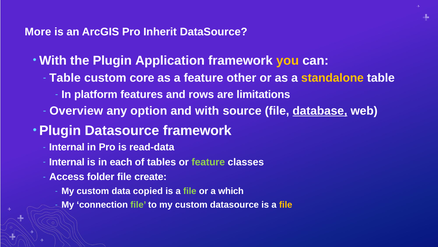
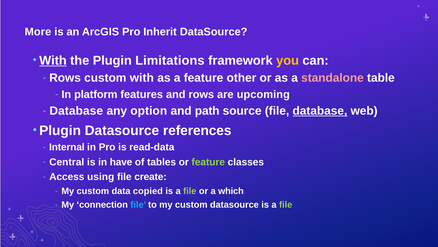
With underline: none -> present (53, 60)
Application: Application -> Limitations (170, 60)
Table: Table -> Rows (65, 78)
custom core: core -> with (142, 78)
standalone colour: yellow -> pink (332, 78)
limitations: limitations -> upcoming (263, 94)
Overview: Overview -> Database (76, 111)
and with: with -> path (207, 111)
Datasource framework: framework -> references (197, 130)
Internal: Internal -> Central (67, 162)
each: each -> have (121, 162)
folder: folder -> using (101, 177)
file colour: light green -> light blue (138, 204)
file colour: yellow -> light green (286, 204)
